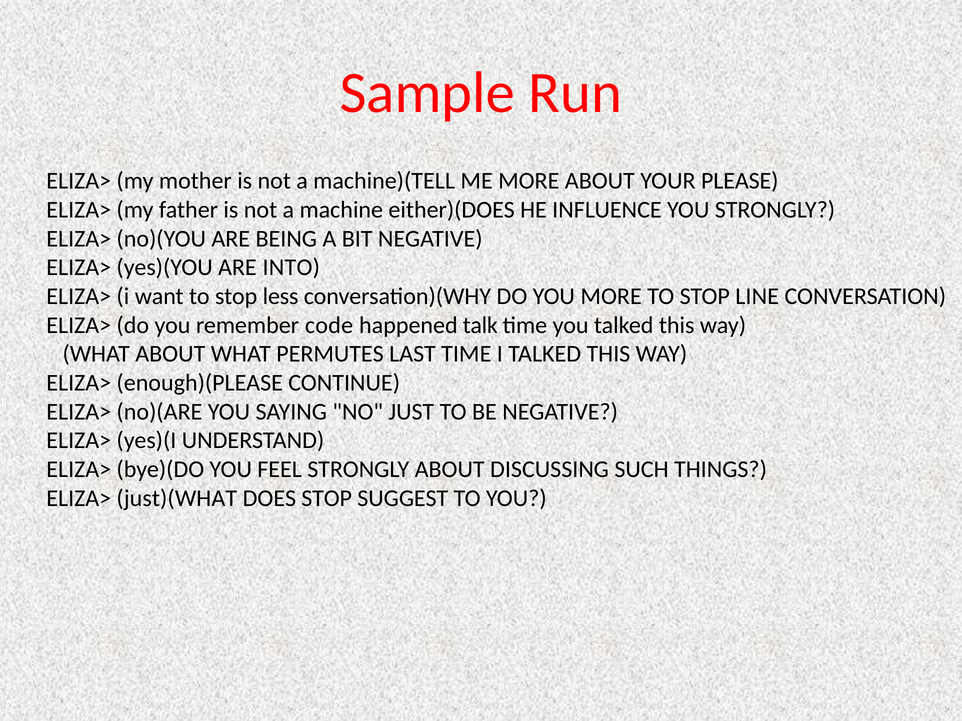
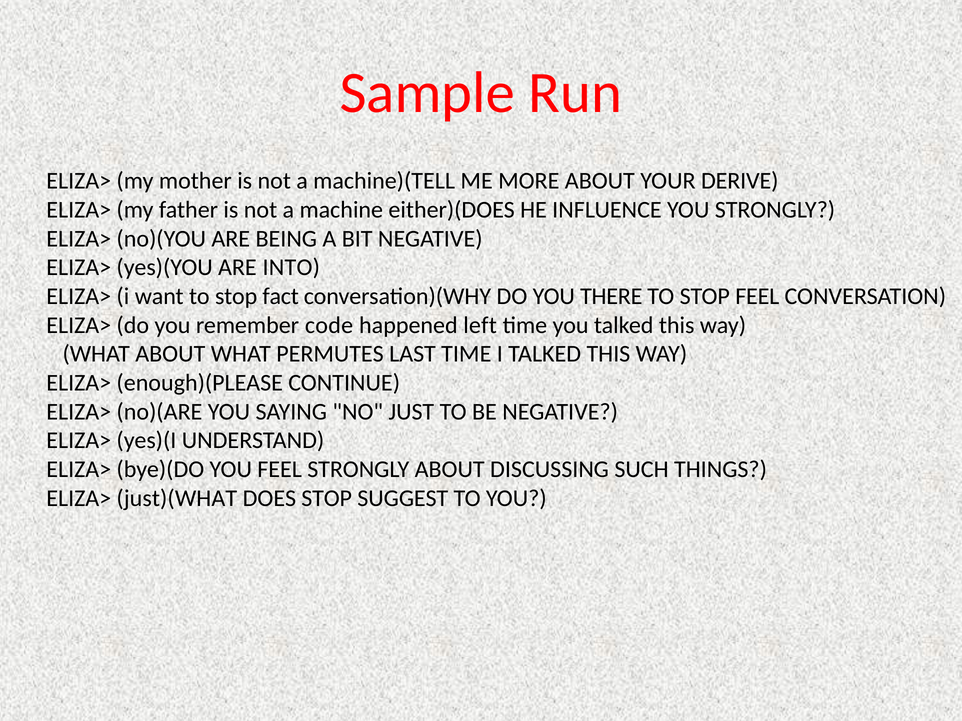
PLEASE: PLEASE -> DERIVE (740, 181)
less: less -> fact (281, 297)
YOU MORE: MORE -> THERE (611, 297)
STOP LINE: LINE -> FEEL (757, 297)
talk: talk -> left (480, 325)
